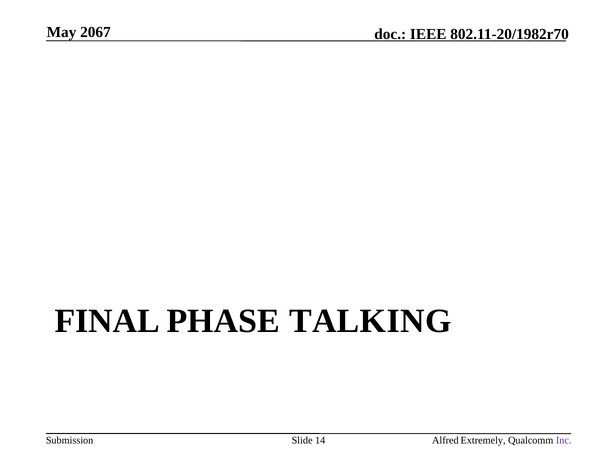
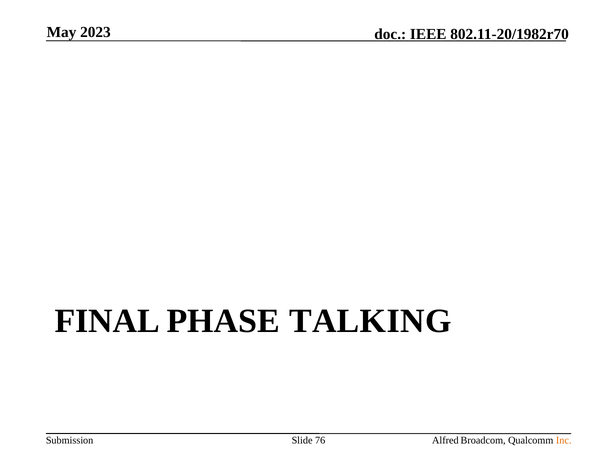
2067: 2067 -> 2023 (95, 32)
14: 14 -> 76 (320, 440)
Extremely: Extremely -> Broadcom (483, 440)
Inc colour: purple -> orange (564, 440)
